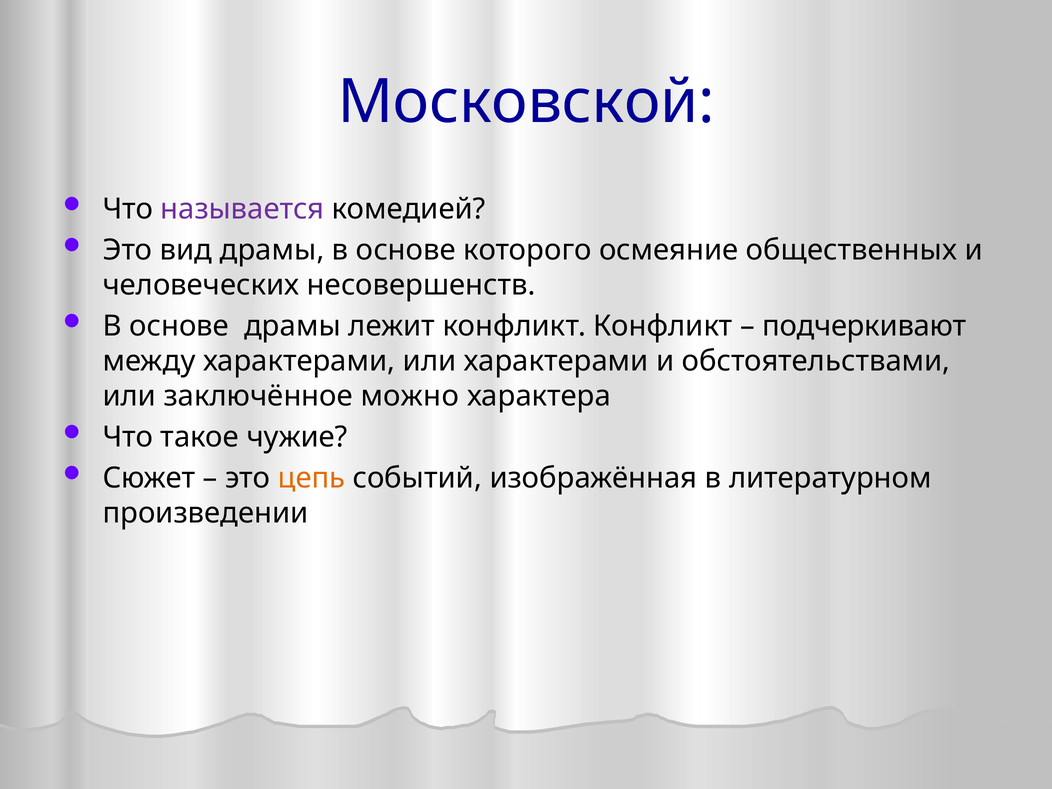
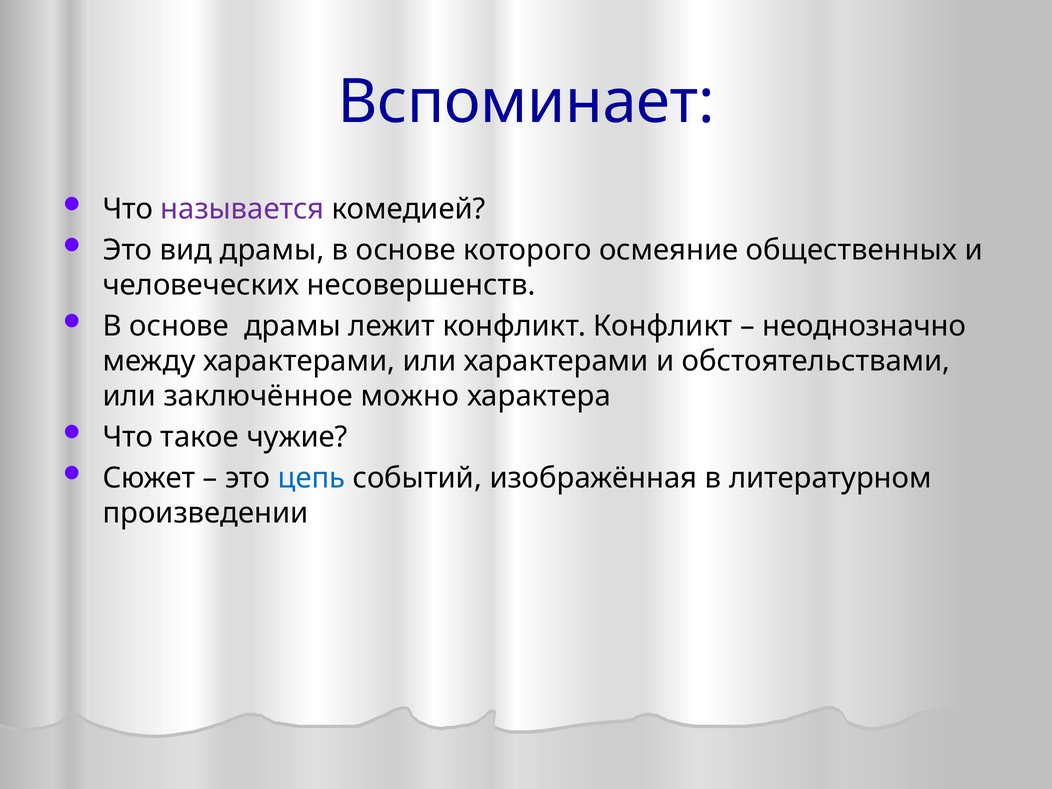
Московской: Московской -> Вспоминает (526, 102)
подчеркивают: подчеркивают -> неоднозначно (864, 326)
цепь colour: orange -> blue (311, 478)
